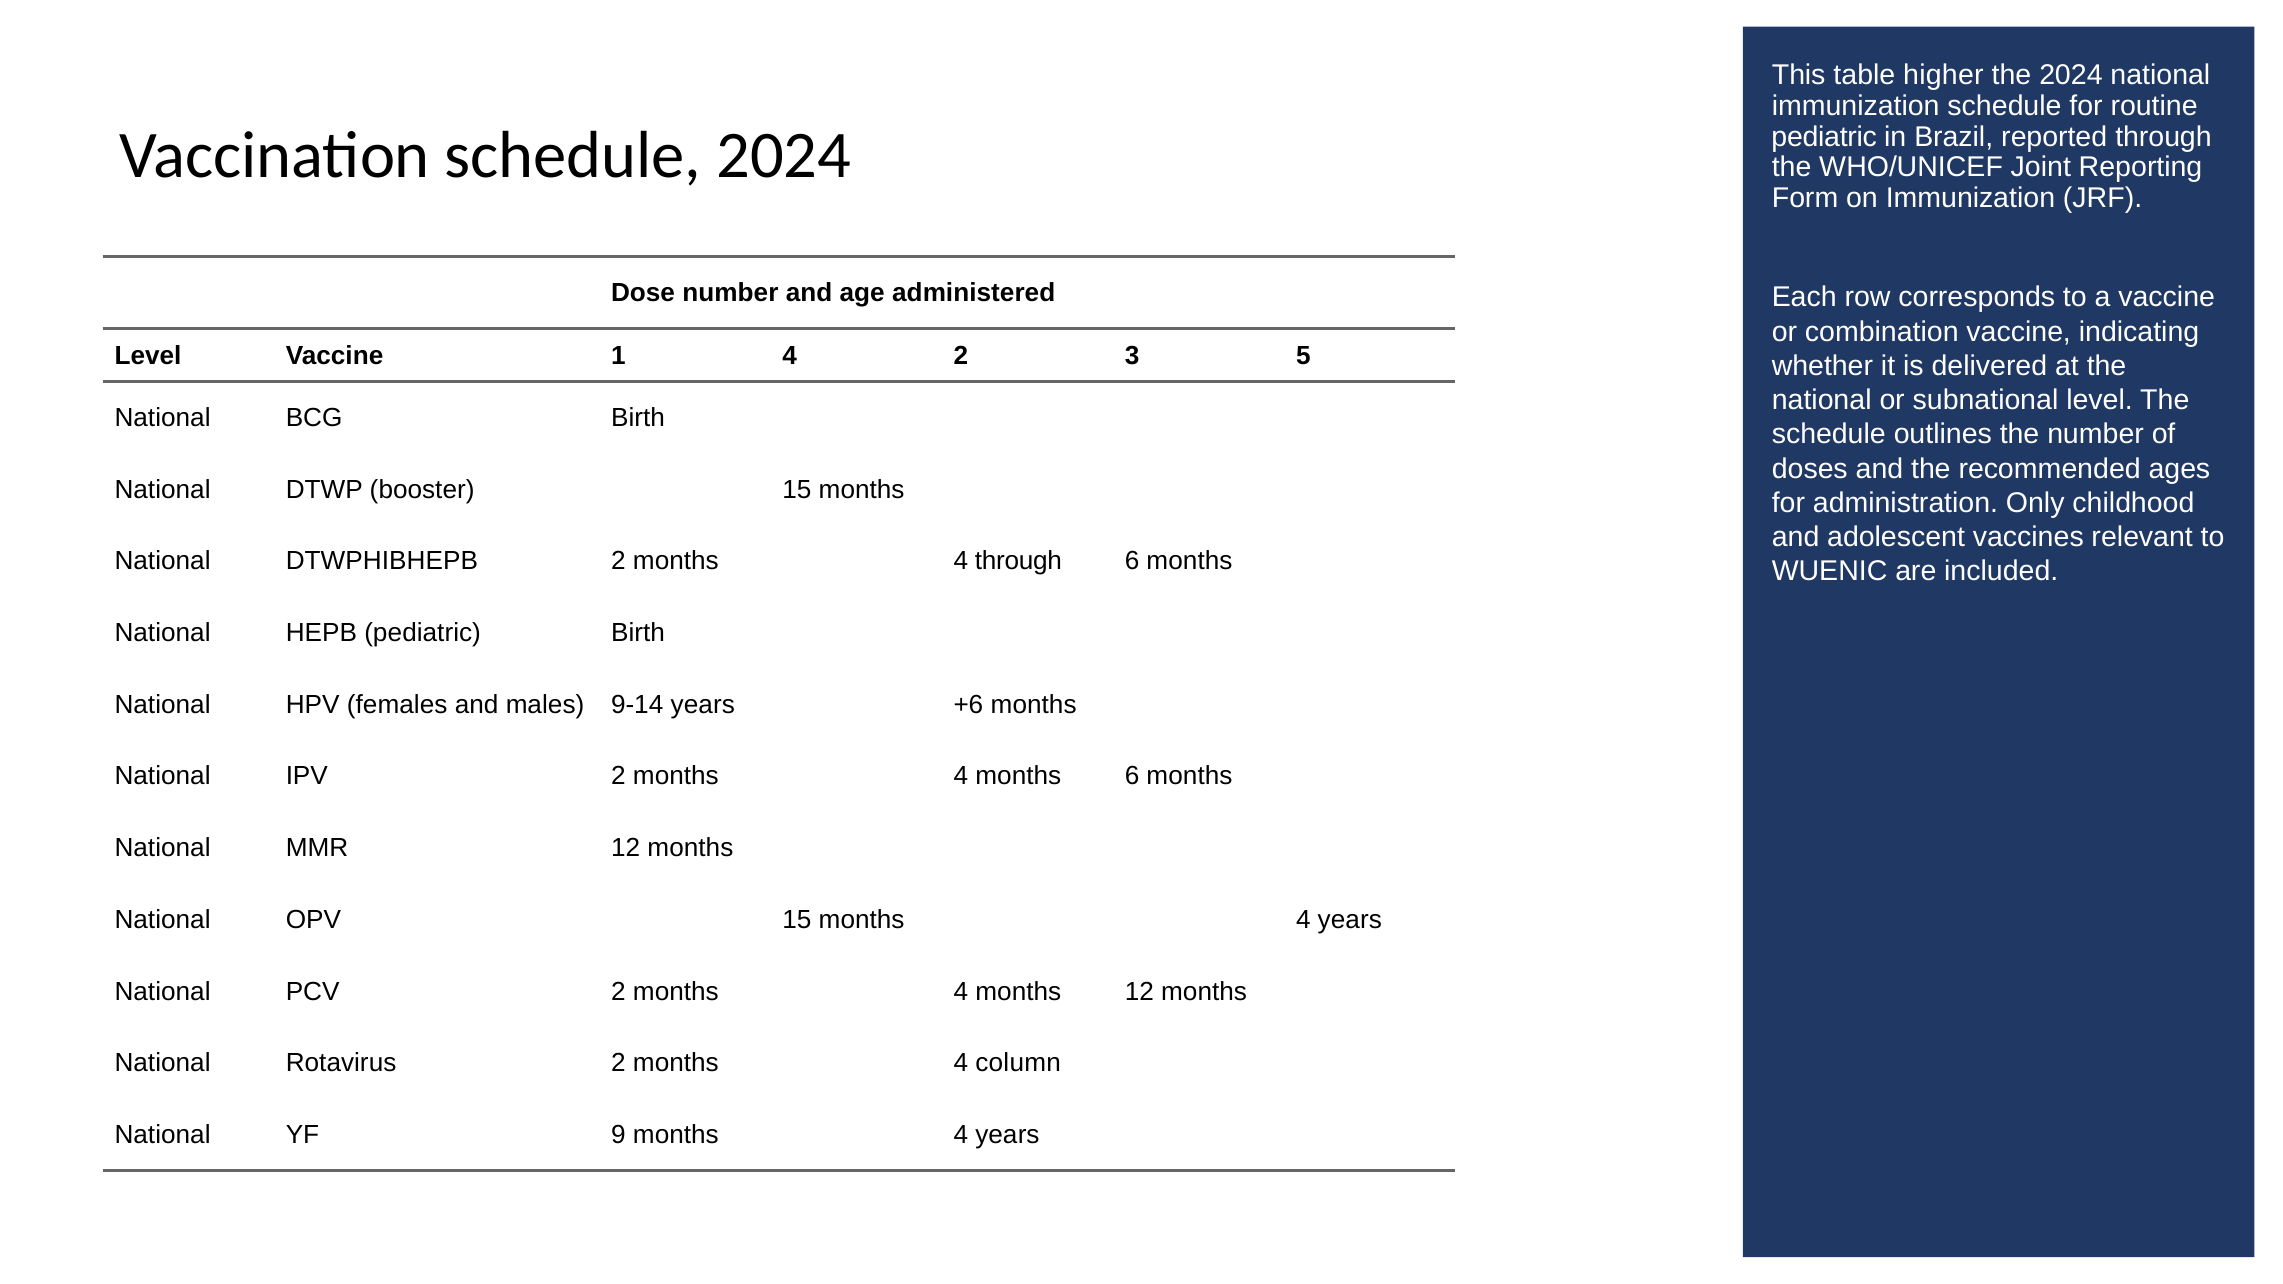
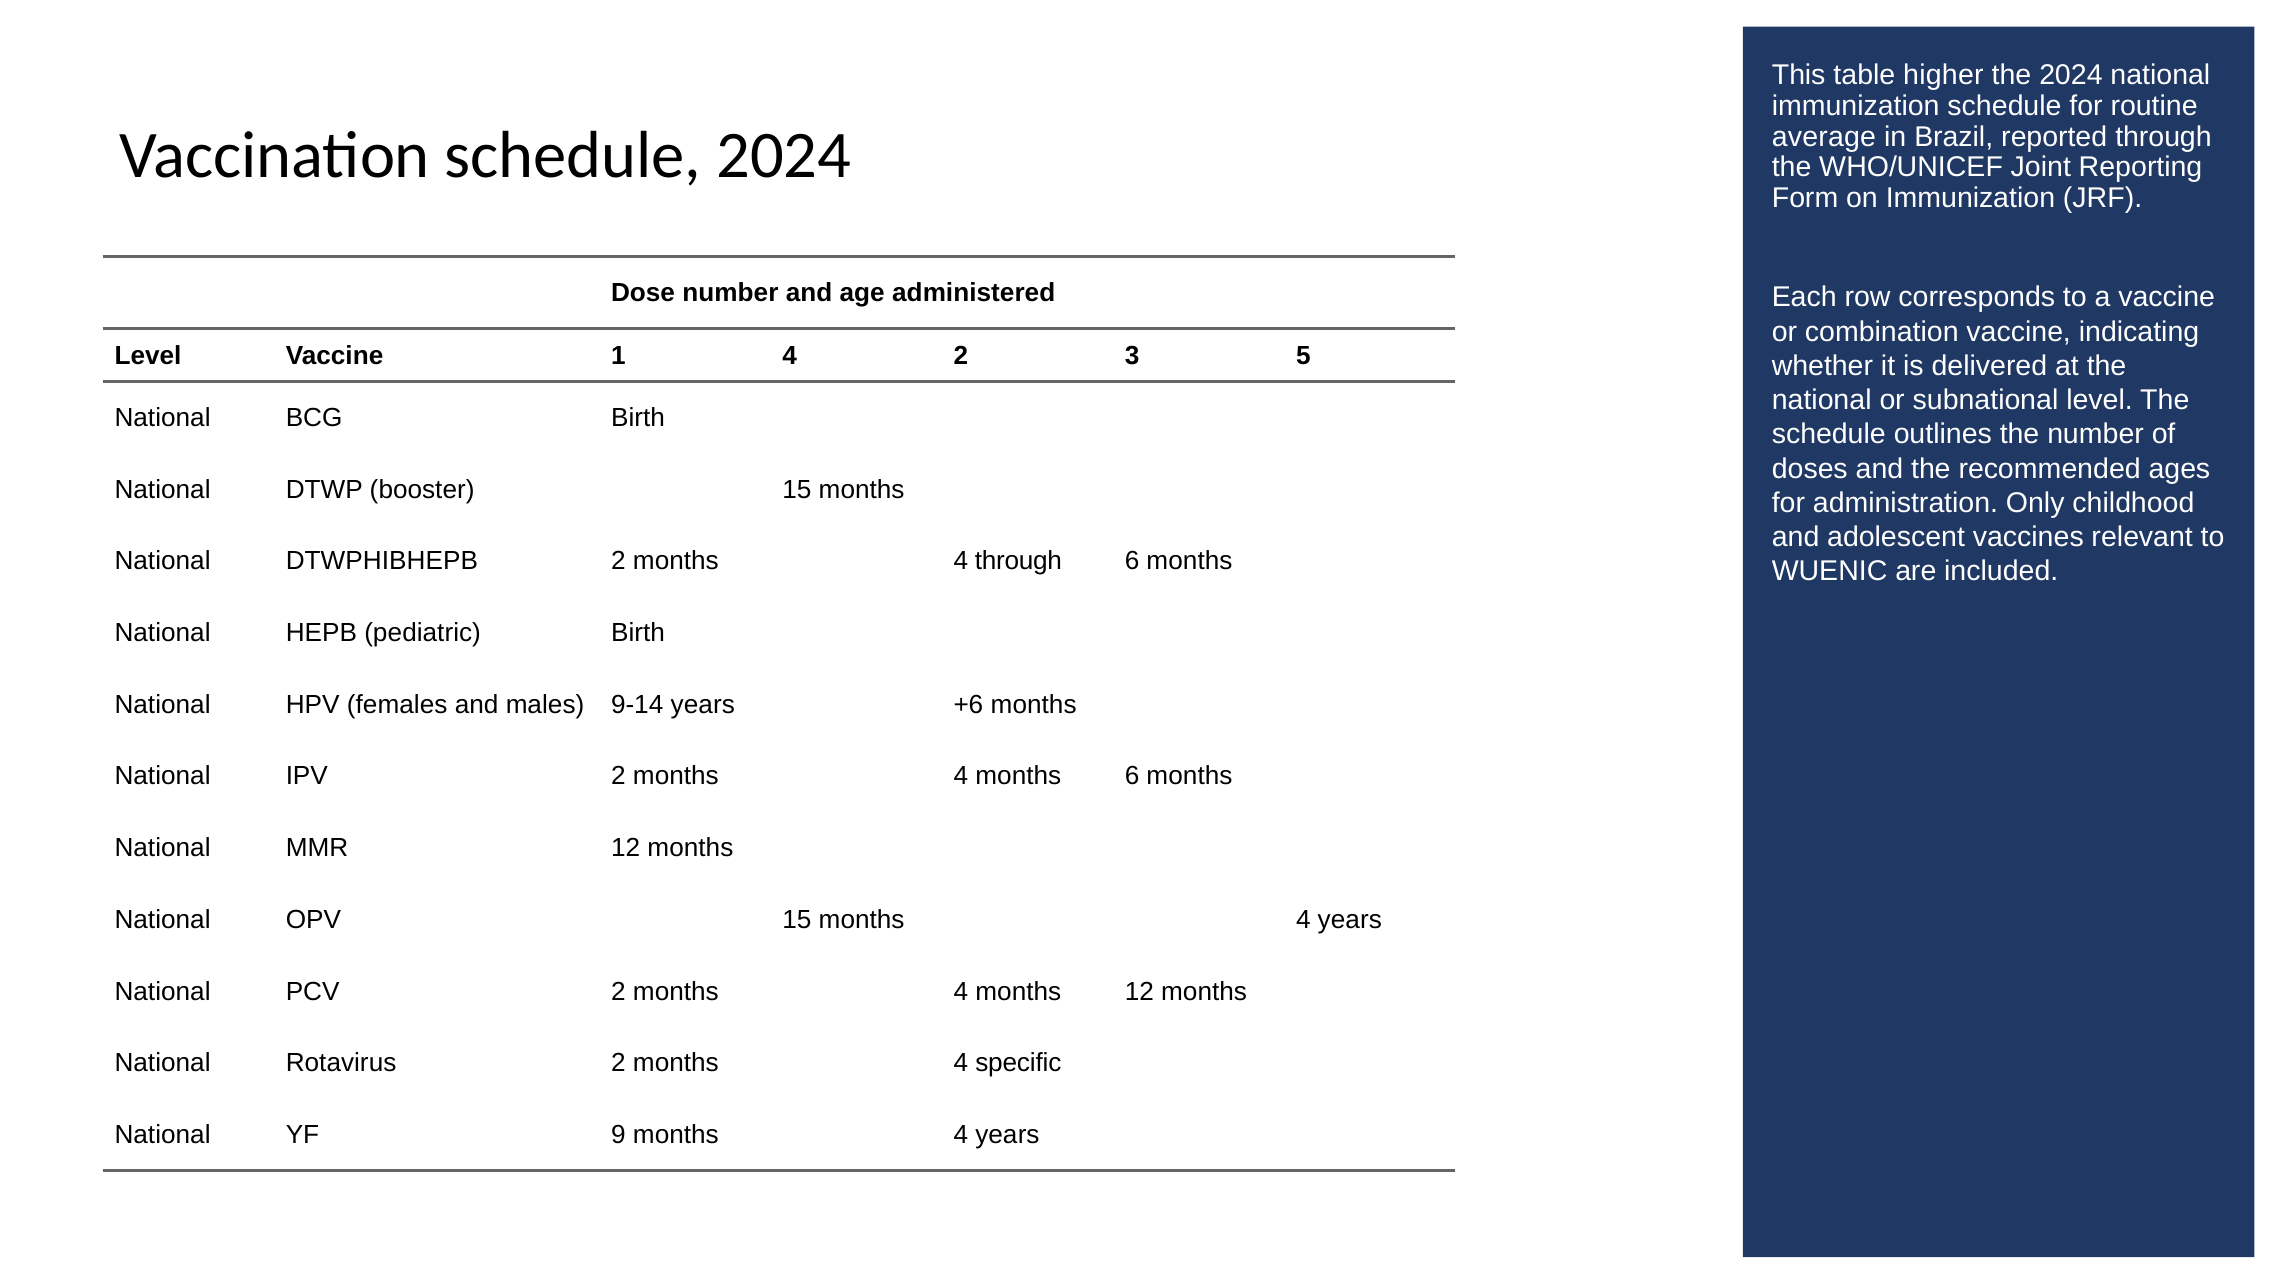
pediatric: pediatric -> average (1824, 137)
column: column -> specific (1018, 1063)
